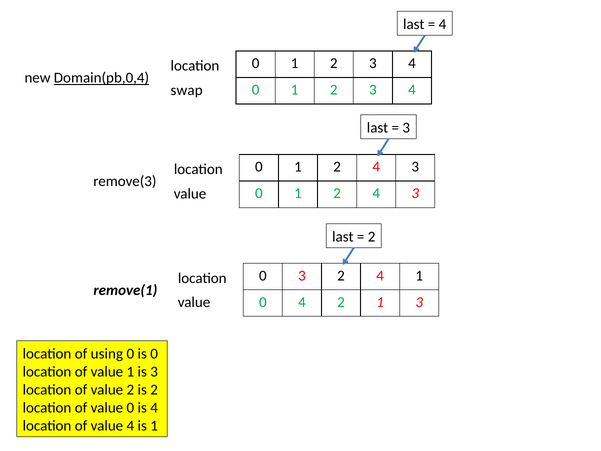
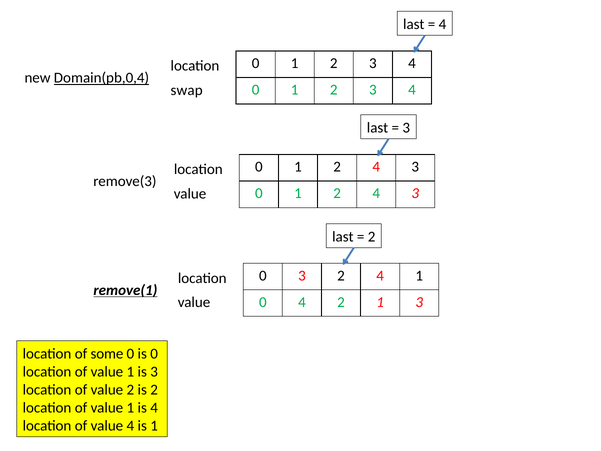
remove(1 underline: none -> present (125, 290)
using: using -> some (107, 354)
0: 0 -> 1 (130, 408)
